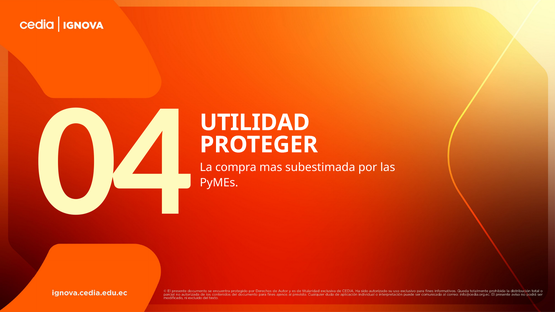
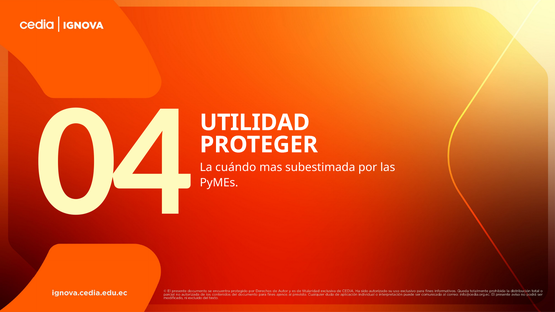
compra: compra -> cuándo (236, 167)
